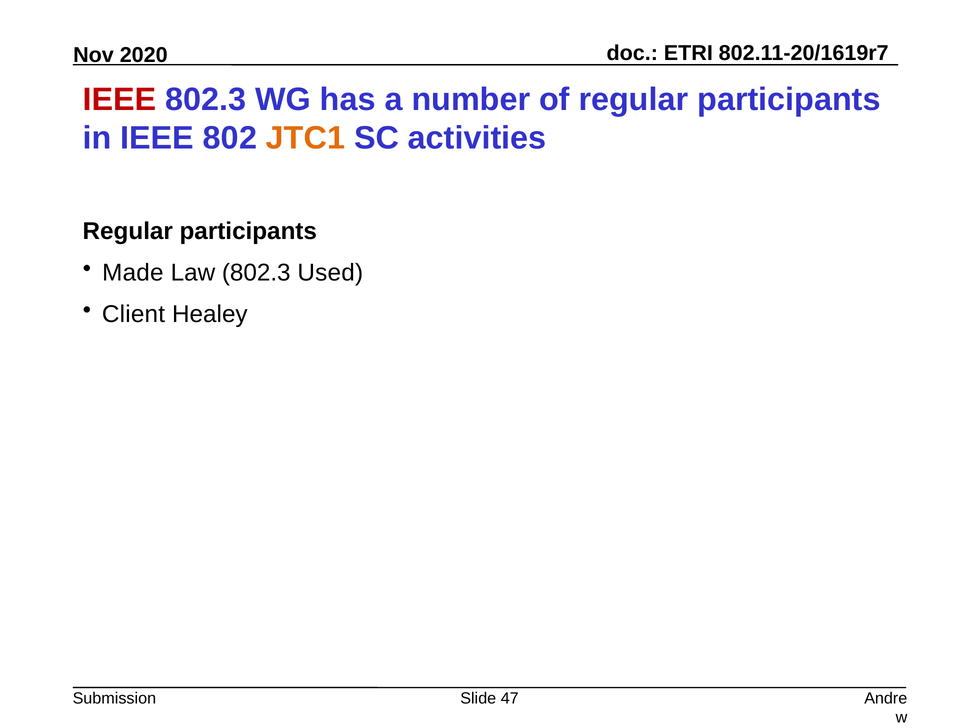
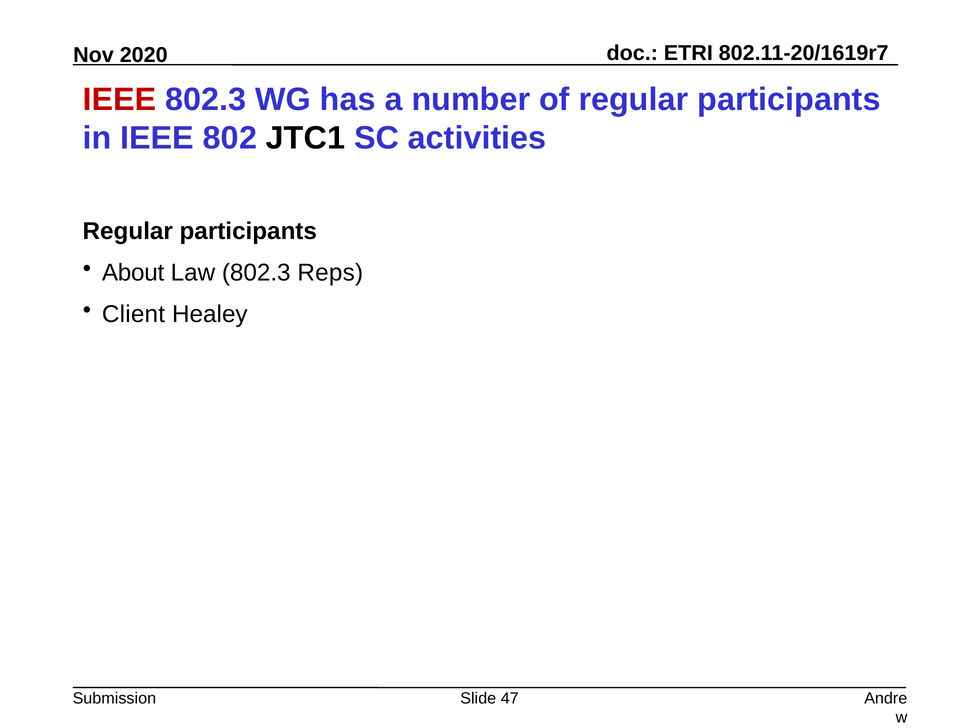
JTC1 colour: orange -> black (305, 138)
Made: Made -> About (133, 273)
Used: Used -> Reps (330, 273)
